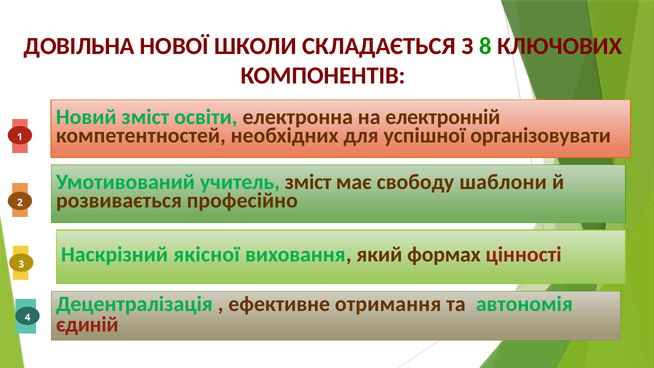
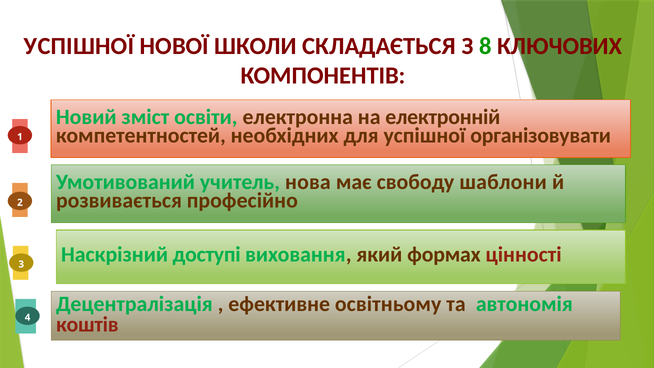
ДОВІЛЬНА: ДОВІЛЬНА -> УСПІШНОЇ (79, 46)
учитель зміст: зміст -> нова (308, 182)
якісної: якісної -> доступі (207, 254)
отримання: отримання -> освітньому (388, 304)
єдиній: єдиній -> коштів (87, 325)
